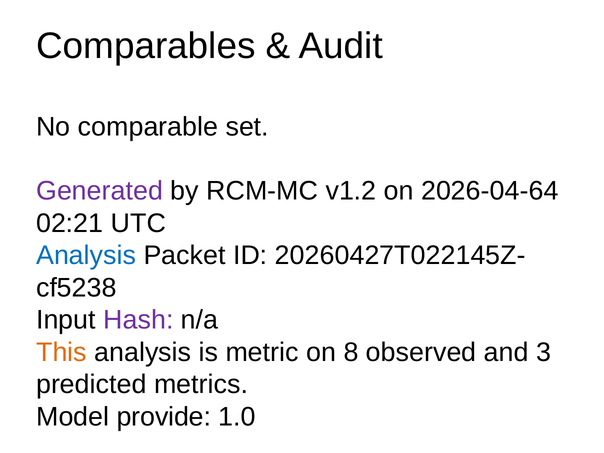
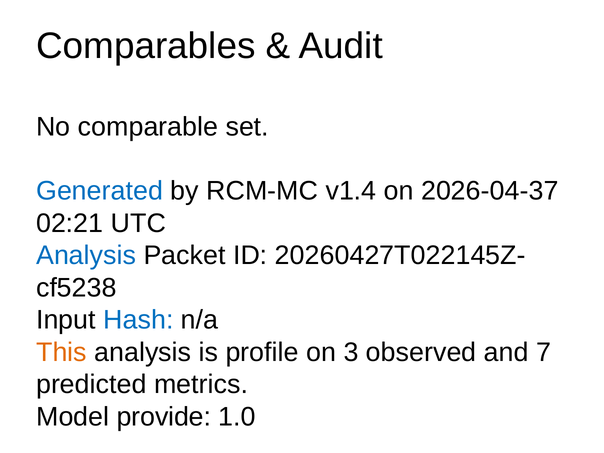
Generated colour: purple -> blue (100, 191)
v1.2: v1.2 -> v1.4 (351, 191)
2026-04-64: 2026-04-64 -> 2026-04-37 (490, 191)
Hash colour: purple -> blue (138, 320)
metric: metric -> profile (262, 352)
8: 8 -> 3 (351, 352)
3: 3 -> 7 (544, 352)
